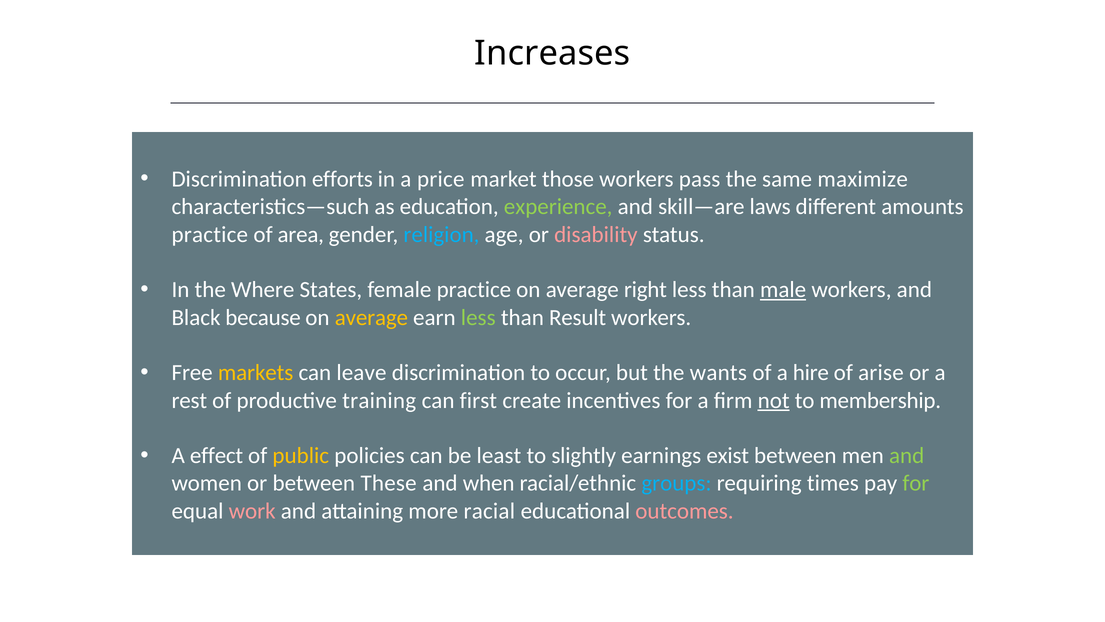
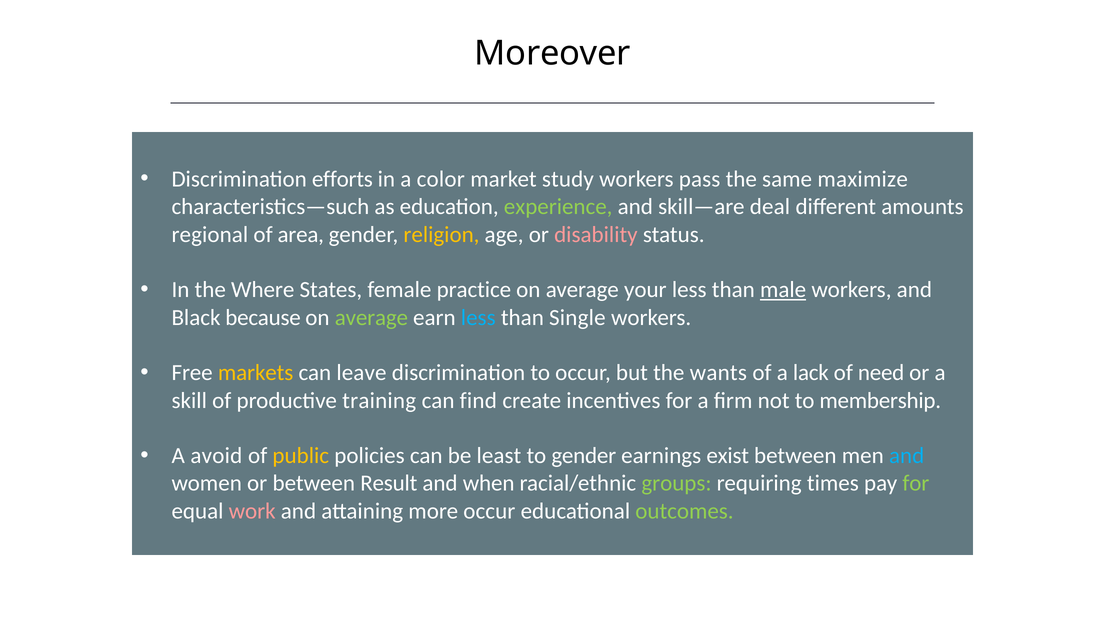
Increases: Increases -> Moreover (552, 53)
price: price -> color (441, 179)
those: those -> study (568, 179)
laws: laws -> deal (770, 207)
practice: practice -> regional (210, 234)
religion colour: light blue -> yellow (441, 234)
right: right -> your (645, 290)
average colour: yellow -> light green (371, 317)
less colour: light green -> light blue (478, 317)
Result: Result -> Single (577, 317)
hire: hire -> lack (811, 372)
arise: arise -> need (881, 372)
rest: rest -> skill (189, 400)
first: first -> find (478, 400)
not underline: present -> none (774, 400)
effect: effect -> avoid (216, 455)
to slightly: slightly -> gender (584, 455)
and colour: light green -> light blue (907, 455)
These: These -> Result (389, 483)
groups colour: light blue -> light green (676, 483)
more racial: racial -> occur (489, 511)
outcomes colour: pink -> light green (684, 511)
